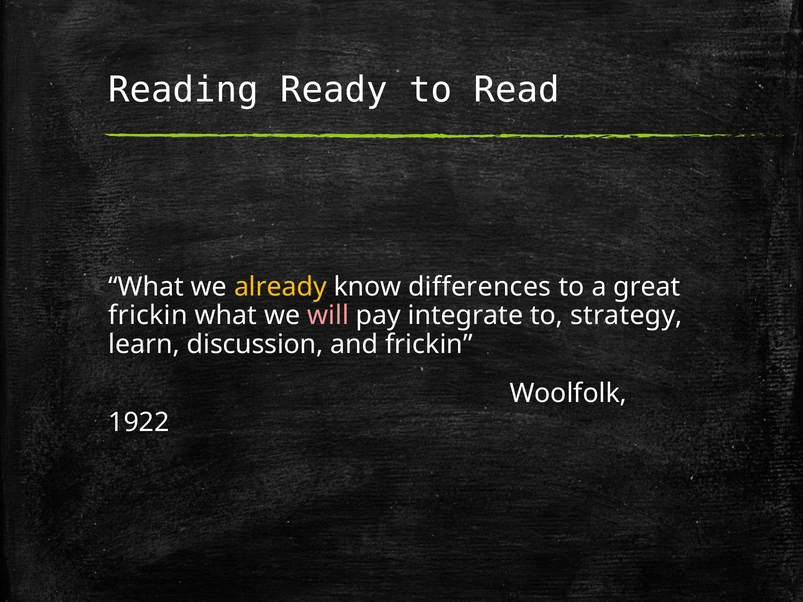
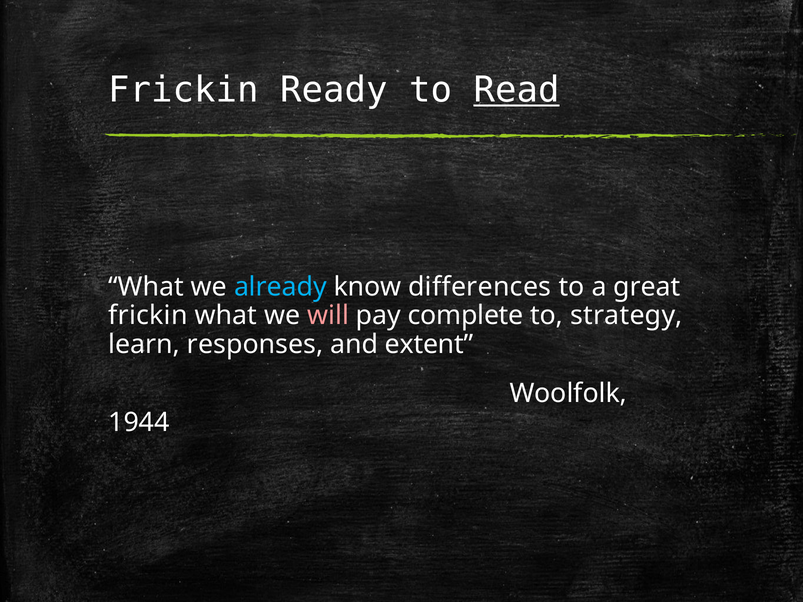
Reading: Reading -> Frickin (184, 90)
Read underline: none -> present (517, 90)
already colour: yellow -> light blue (280, 287)
integrate: integrate -> complete (466, 316)
discussion: discussion -> responses (255, 345)
and frickin: frickin -> extent (429, 345)
1922: 1922 -> 1944 (139, 422)
